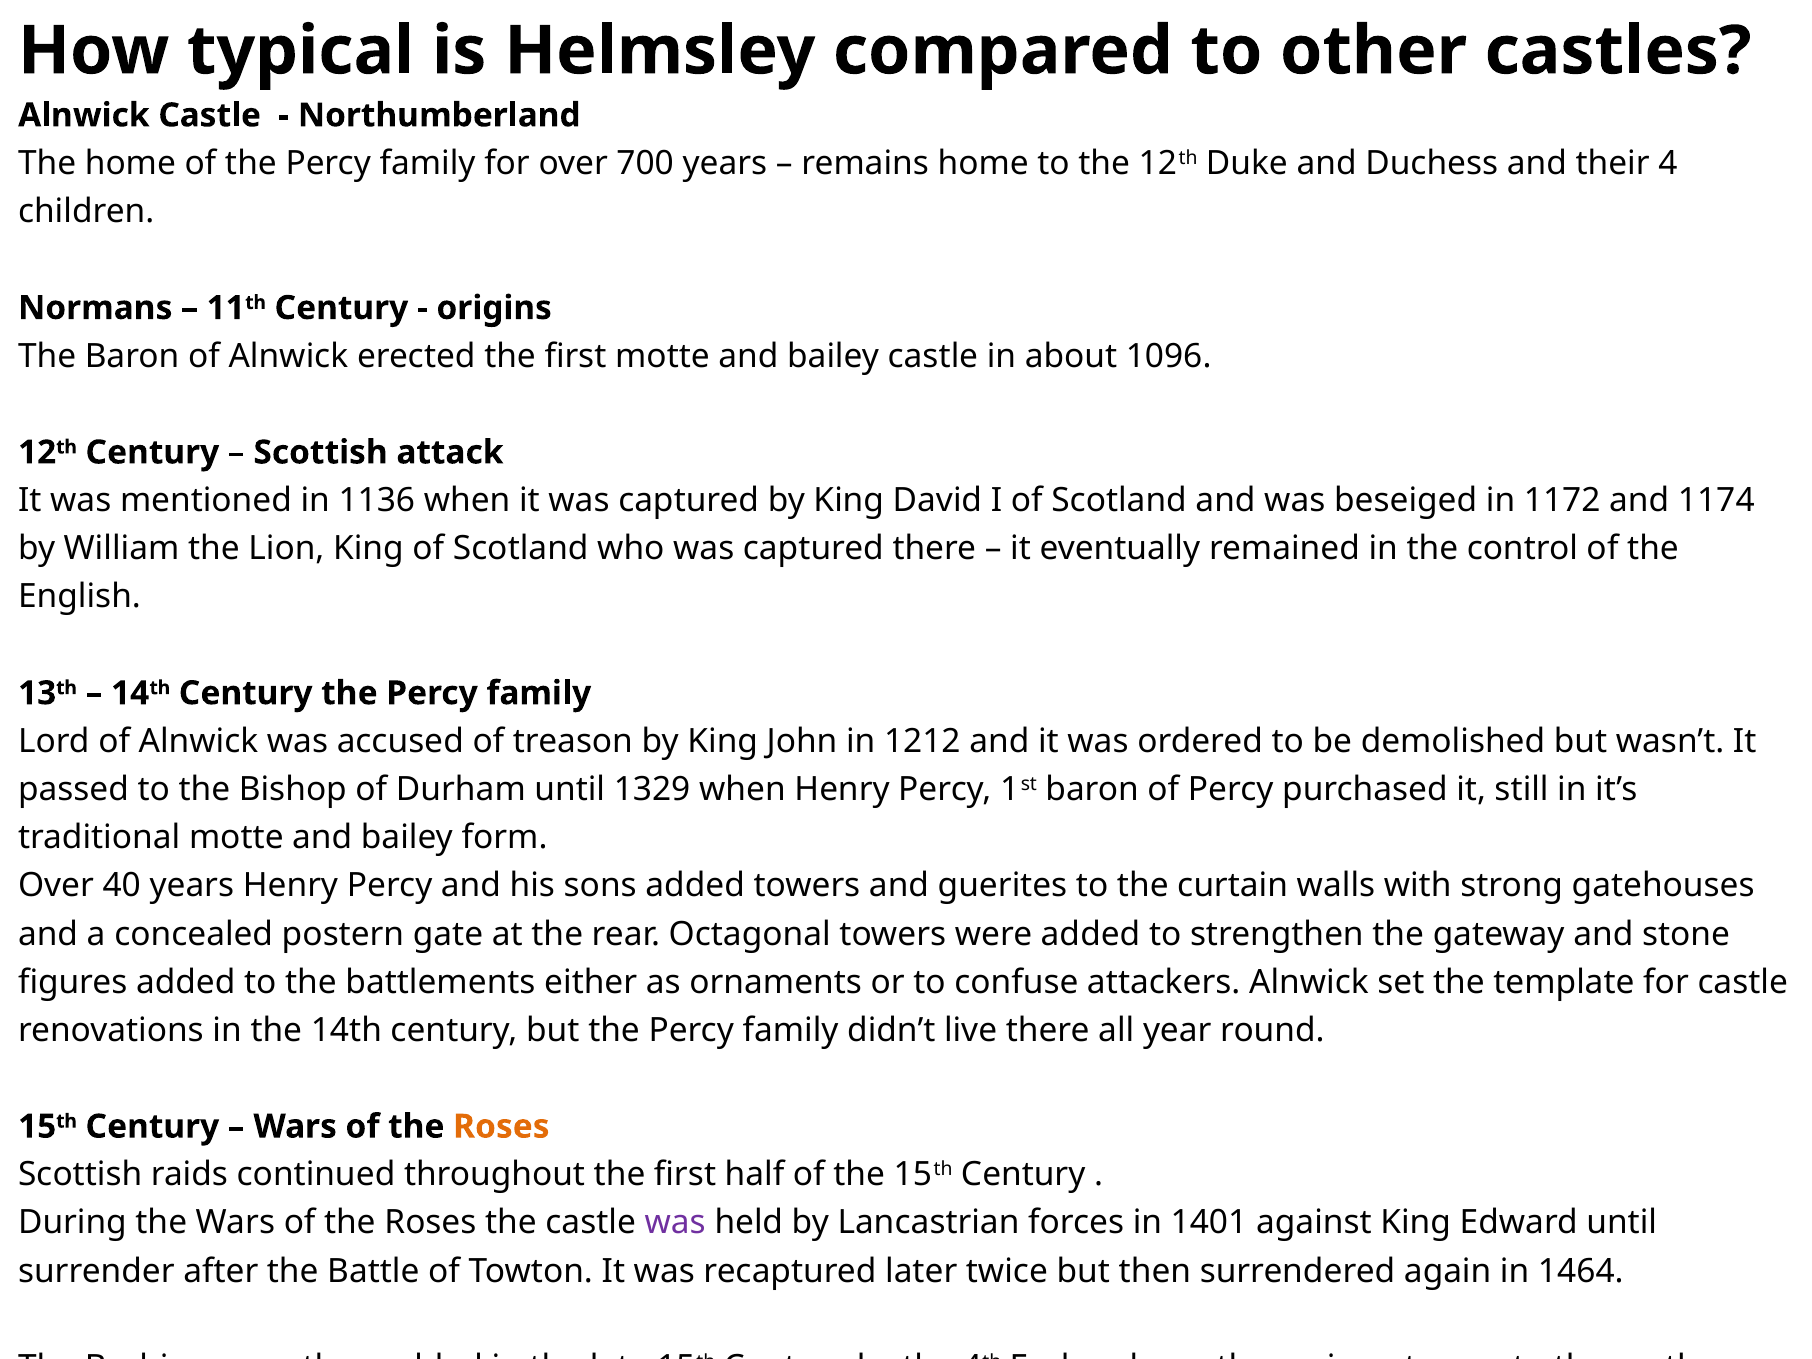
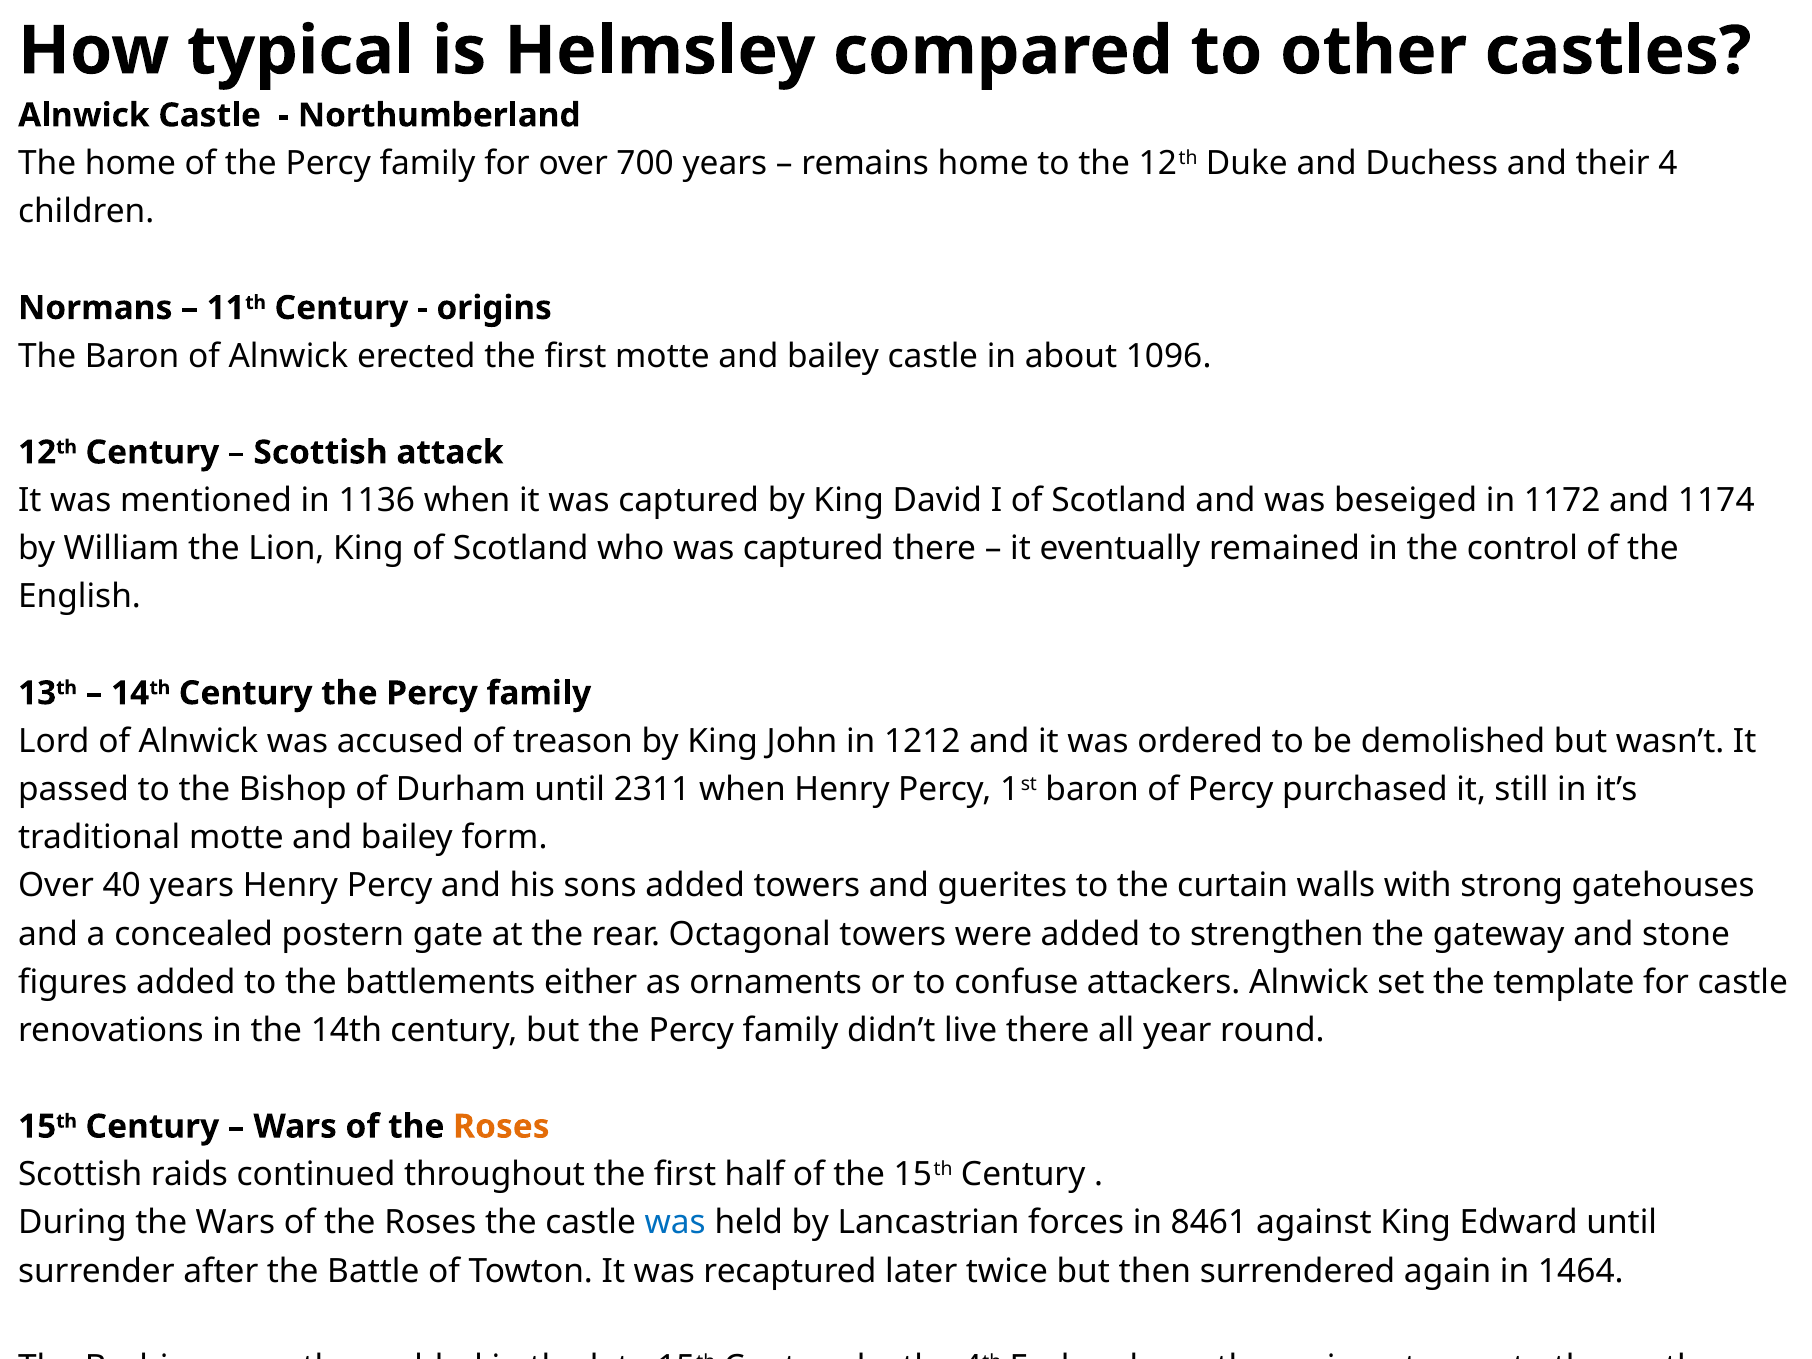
1329: 1329 -> 2311 (652, 790)
was colour: purple -> blue (675, 1223)
1401: 1401 -> 8461 (1209, 1223)
